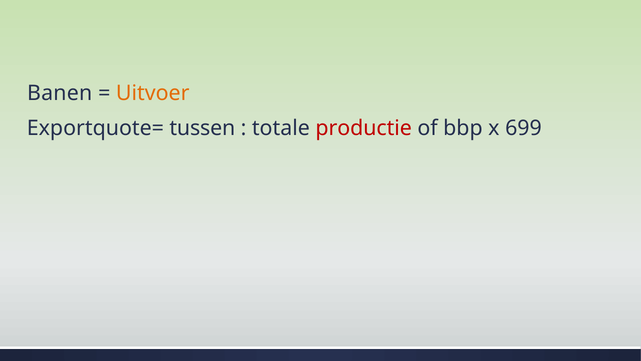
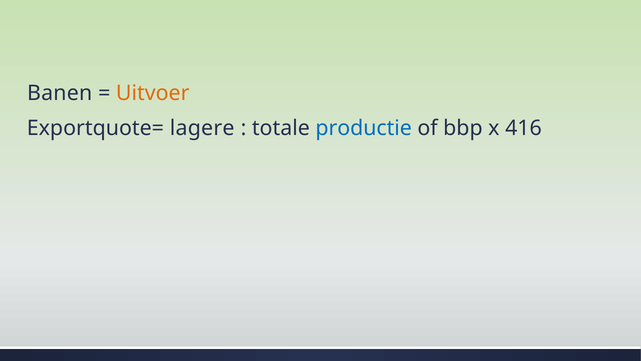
tussen: tussen -> lagere (202, 128)
productie colour: red -> blue (364, 128)
699: 699 -> 416 (523, 128)
